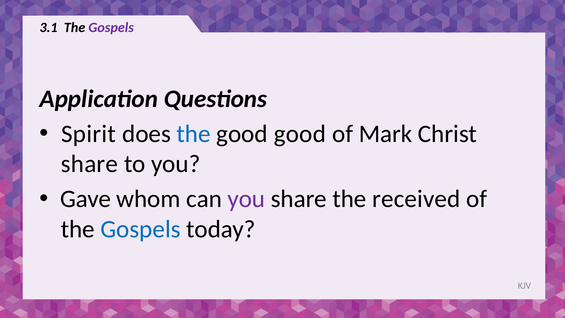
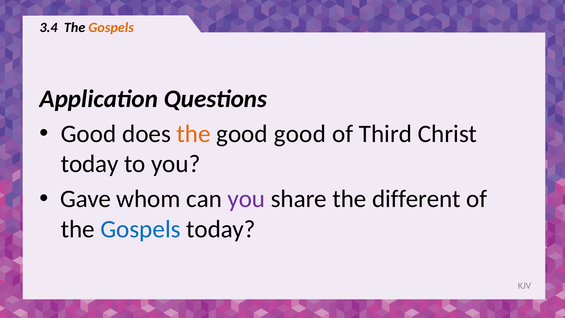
3.1: 3.1 -> 3.4 (49, 28)
Gospels colour: purple -> orange (111, 28)
Spirit: Spirit -> Good (89, 134)
the colour: blue -> orange (194, 134)
Mark: Mark -> Third (385, 134)
share: share -> today (90, 164)
received: received -> different (416, 199)
